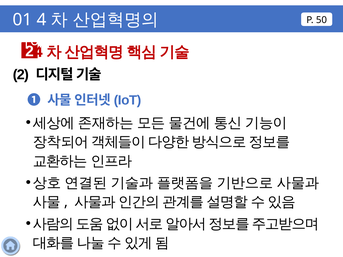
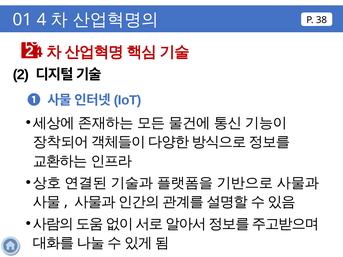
50: 50 -> 38 (321, 20)
